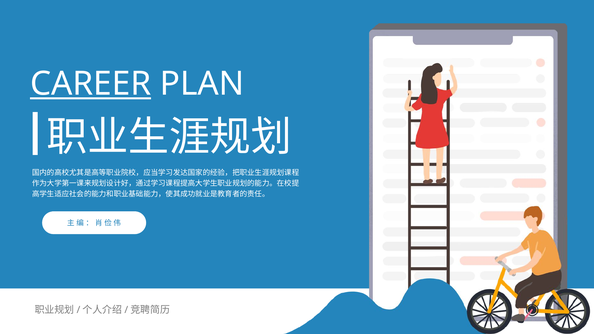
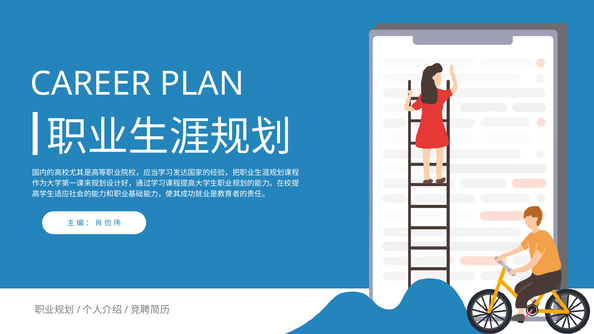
CAREER underline: present -> none (91, 84)
